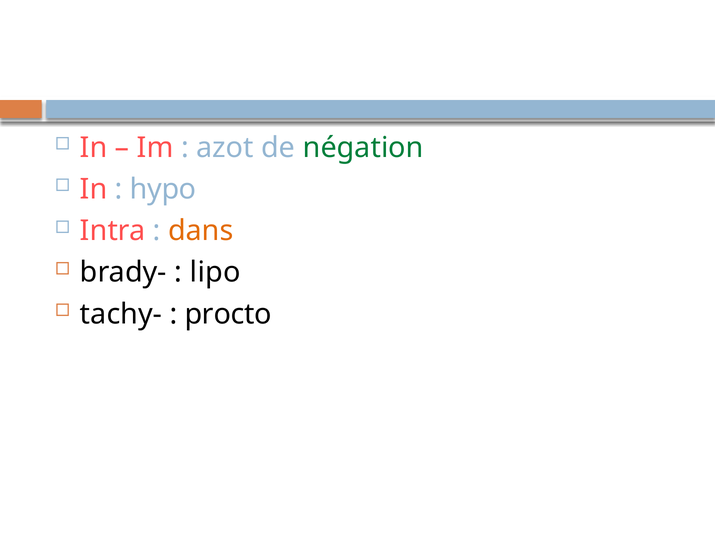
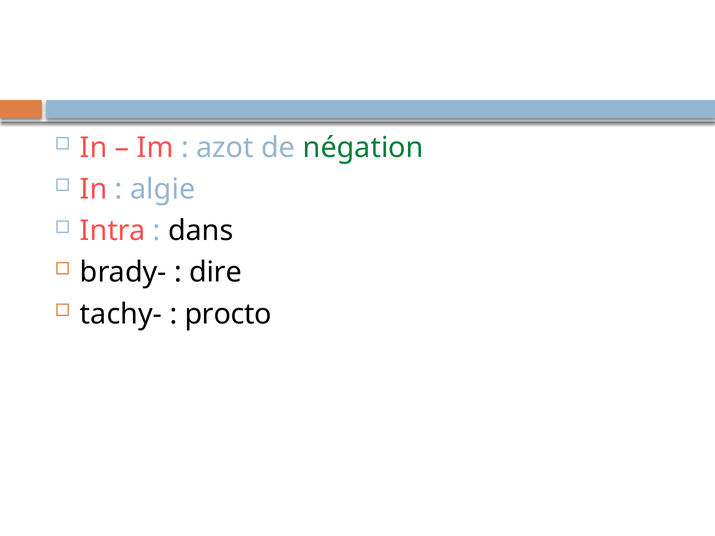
hypo: hypo -> algie (163, 190)
dans colour: orange -> black (201, 231)
lipo: lipo -> dire (216, 273)
